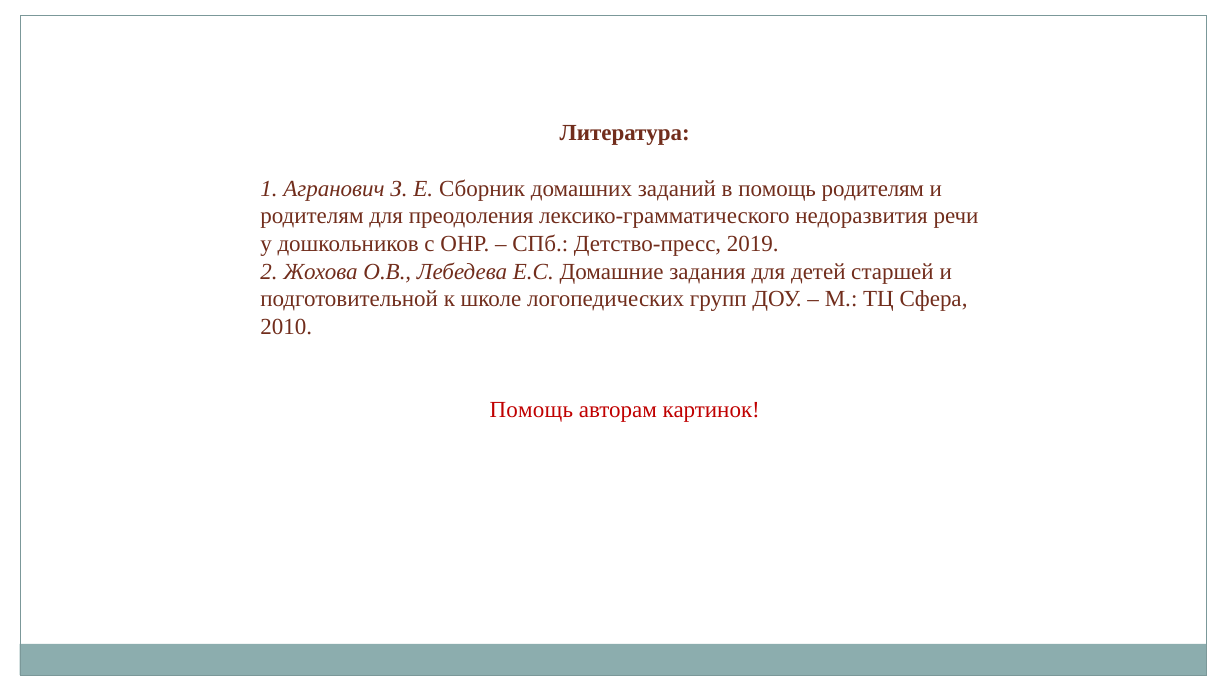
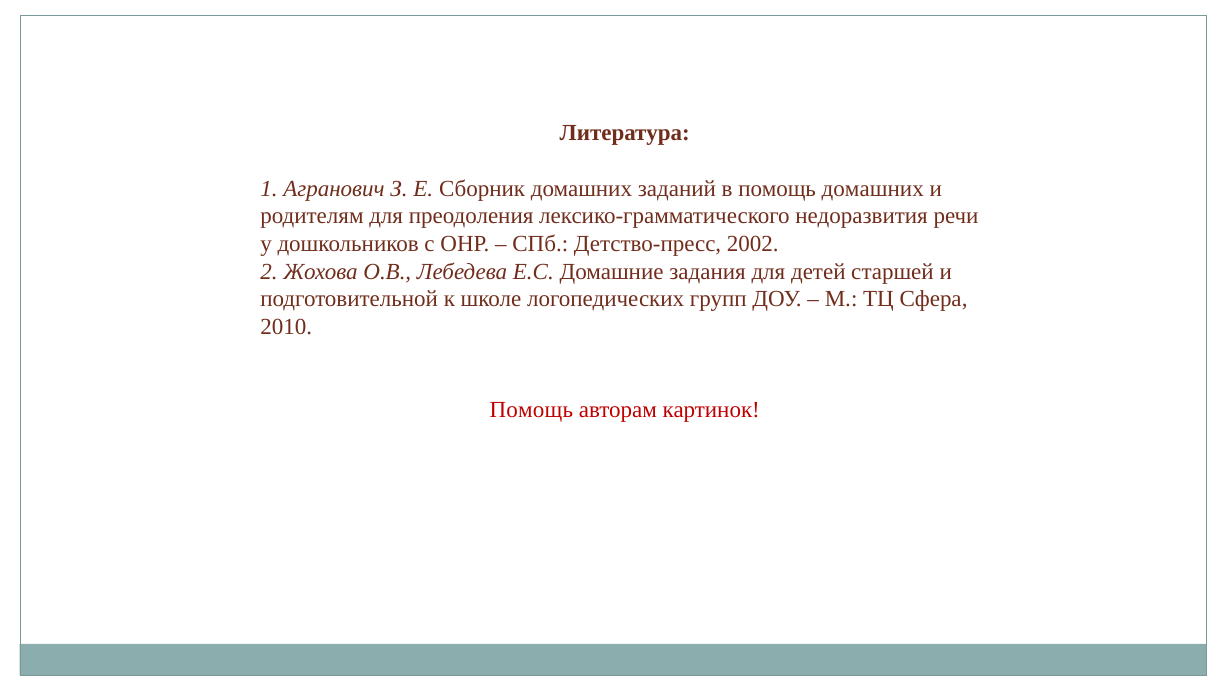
помощь родителям: родителям -> домашних (873, 188)
2019: 2019 -> 2002 (753, 244)
